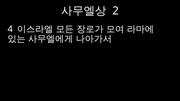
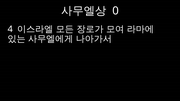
2: 2 -> 0 (116, 11)
